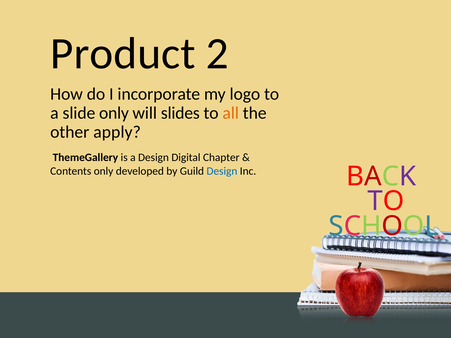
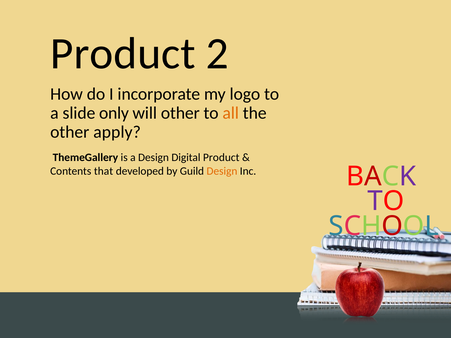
will slides: slides -> other (180, 113)
Digital Chapter: Chapter -> Product (221, 158)
Contents only: only -> that (104, 171)
Design colour: blue -> orange (222, 171)
